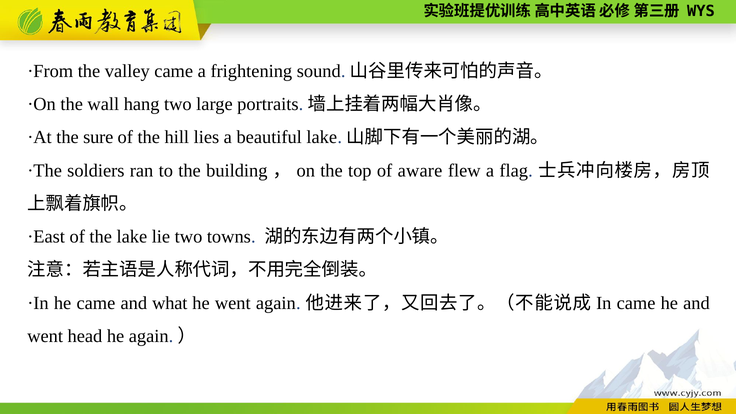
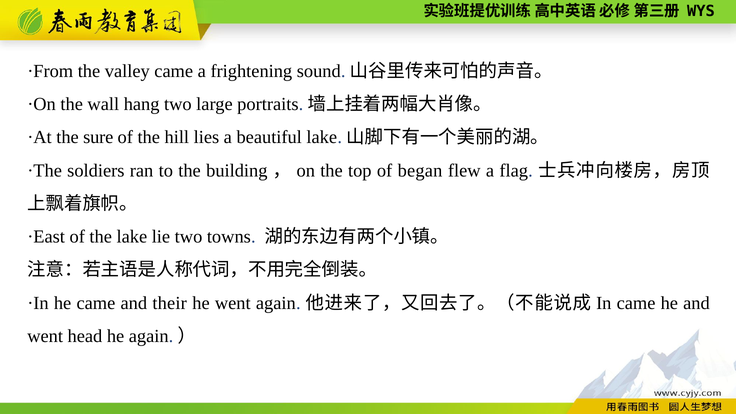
aware: aware -> began (420, 171)
what: what -> their (170, 303)
